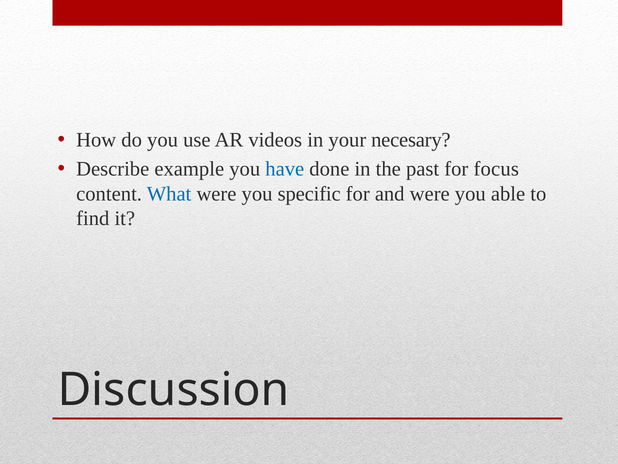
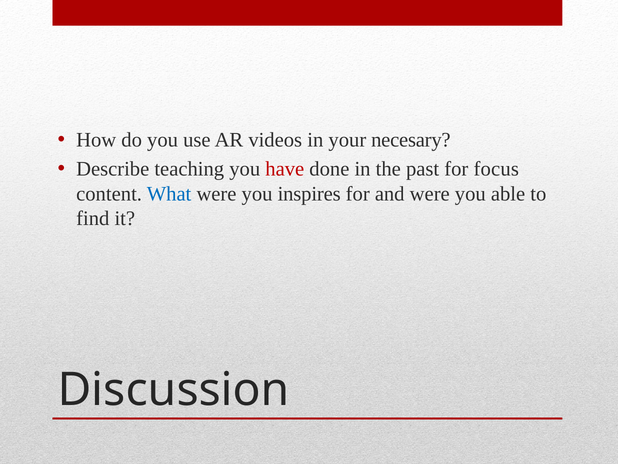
example: example -> teaching (189, 169)
have colour: blue -> red (285, 169)
specific: specific -> inspires (309, 194)
